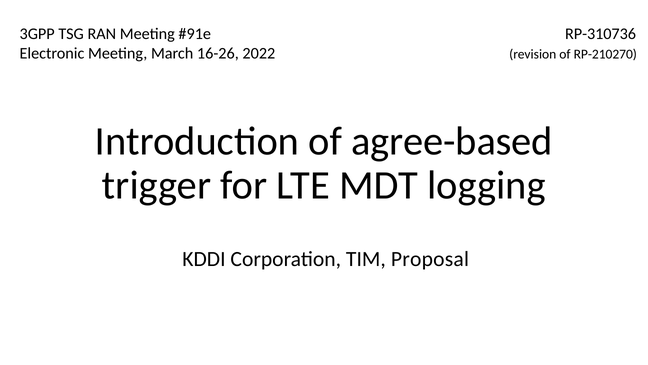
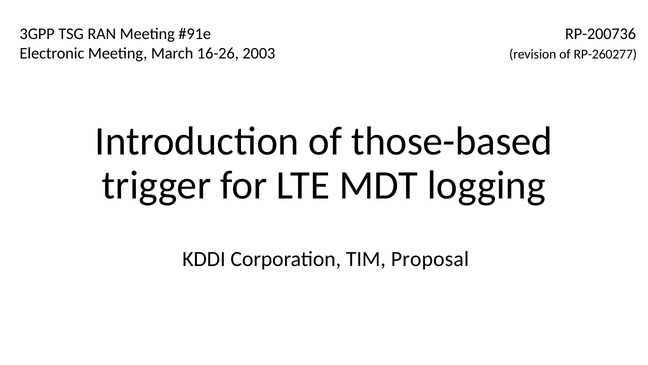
RP-310736: RP-310736 -> RP-200736 (601, 34)
2022: 2022 -> 2003 (259, 53)
RP-210270: RP-210270 -> RP-260277 (605, 54)
agree-based: agree-based -> those-based (452, 141)
